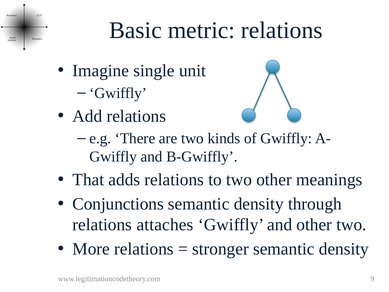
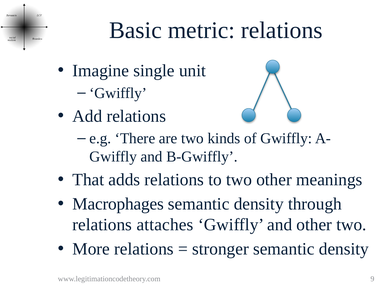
Conjunctions: Conjunctions -> Macrophages (118, 204)
